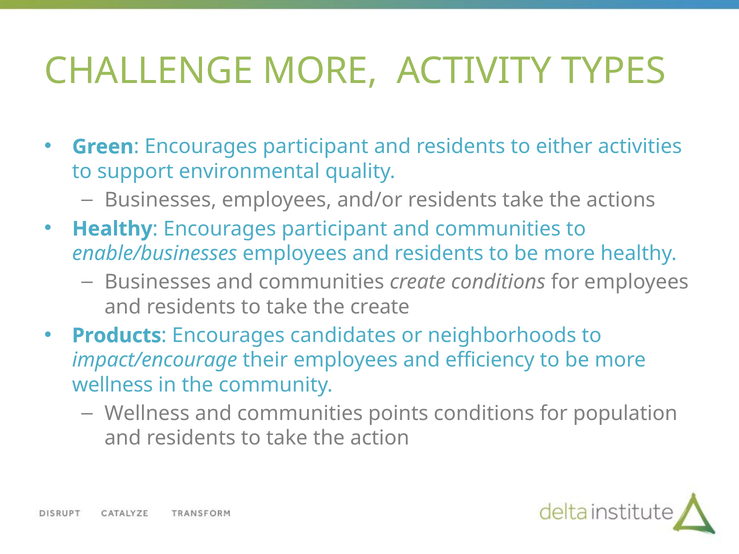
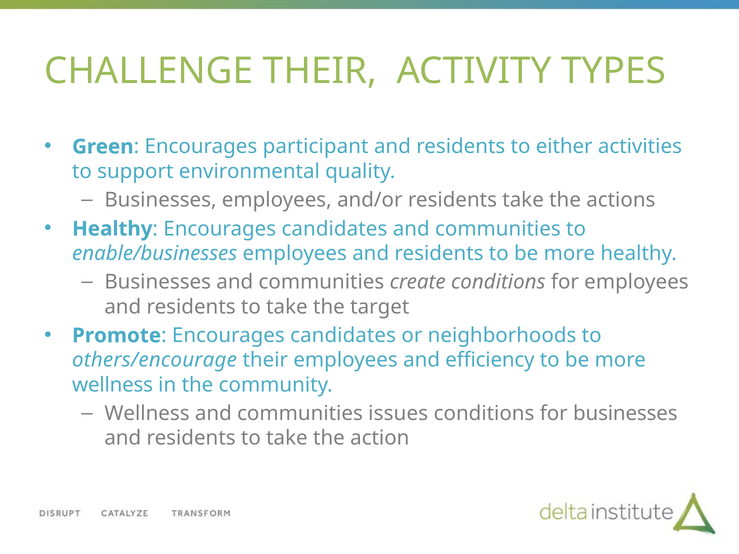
CHALLENGE MORE: MORE -> THEIR (320, 71)
participant: participant -> candidates (334, 229)
the create: create -> target (380, 307)
Products: Products -> Promote (117, 336)
impact/encourage: impact/encourage -> others/encourage (155, 360)
points: points -> issues (398, 414)
for population: population -> businesses (625, 414)
